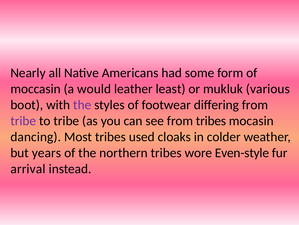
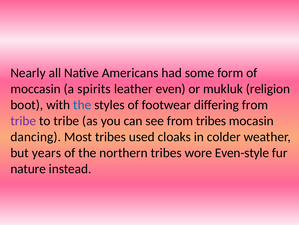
would: would -> spirits (94, 89)
least: least -> even (171, 89)
various: various -> religion (268, 89)
the colour: purple -> blue (82, 105)
arrival: arrival -> nature (28, 168)
